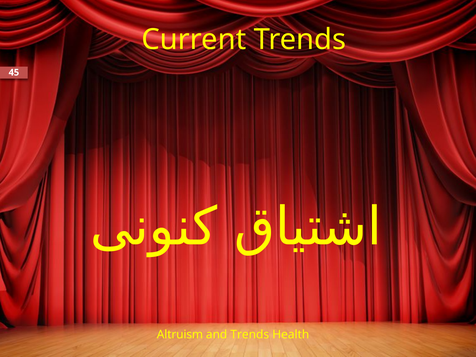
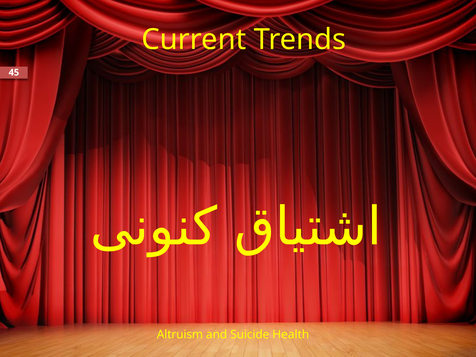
and Trends: Trends -> Suicide (250, 335)
